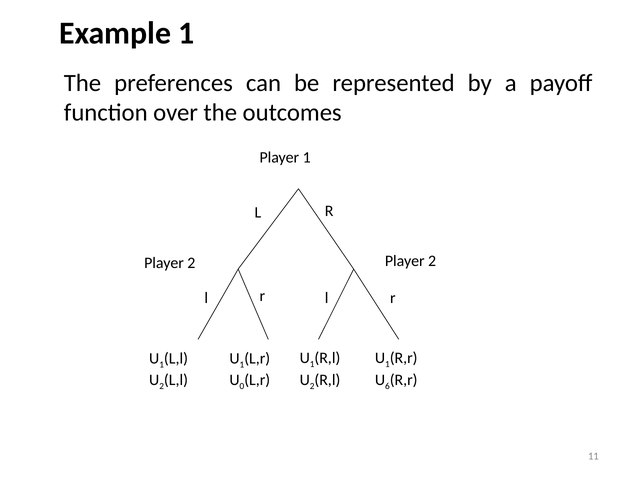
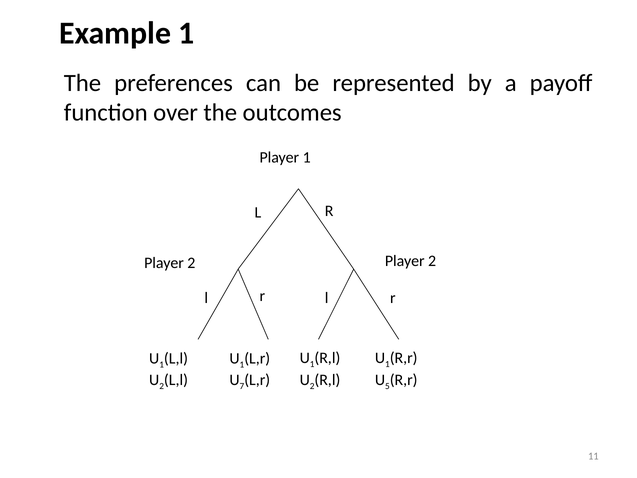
6: 6 -> 5 (387, 386)
0: 0 -> 7 (242, 386)
